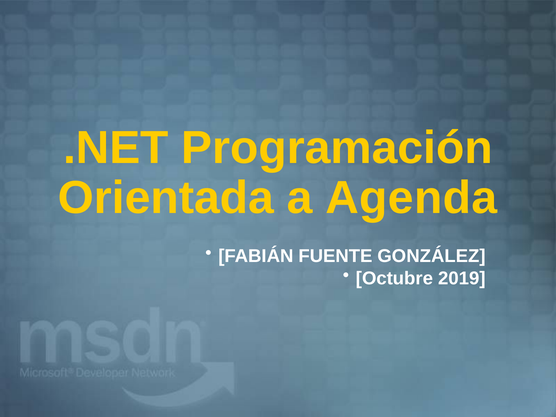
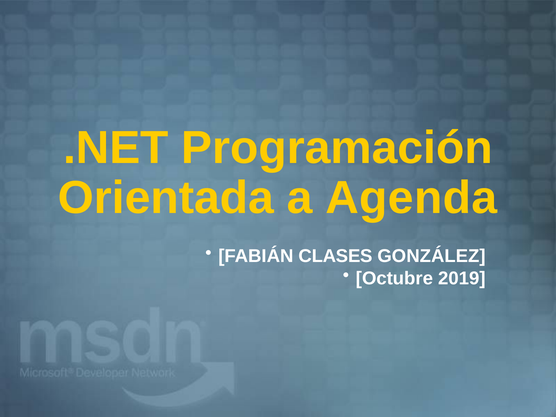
FUENTE: FUENTE -> CLASES (336, 256)
